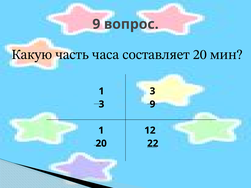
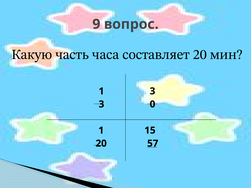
3 9: 9 -> 0 (152, 104)
12: 12 -> 15 (150, 131)
22: 22 -> 57 (153, 144)
